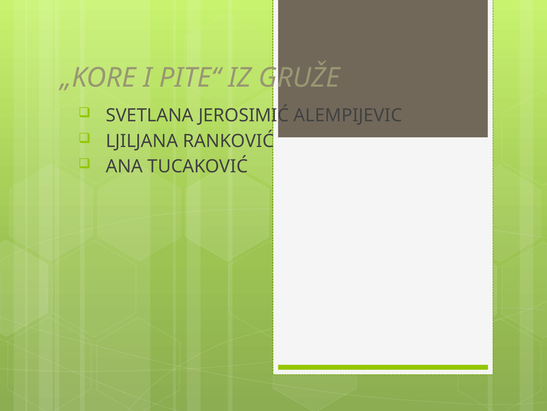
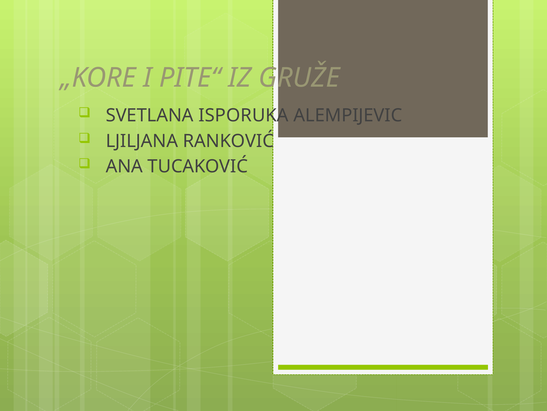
JEROSIMIĆ: JEROSIMIĆ -> ISPORUKA (243, 115)
